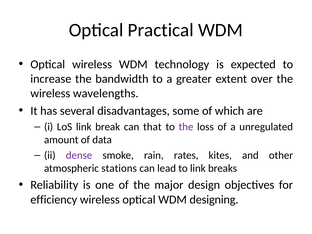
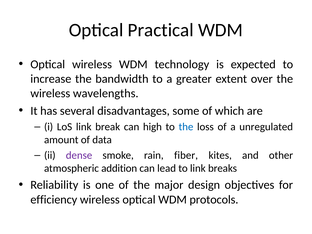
that: that -> high (152, 127)
the colour: purple -> blue (186, 127)
rates: rates -> fiber (186, 155)
stations: stations -> addition (119, 168)
designing: designing -> protocols (214, 200)
